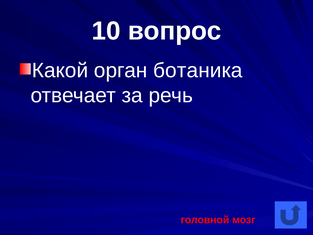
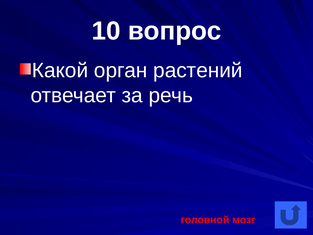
ботаника: ботаника -> растений (198, 70)
